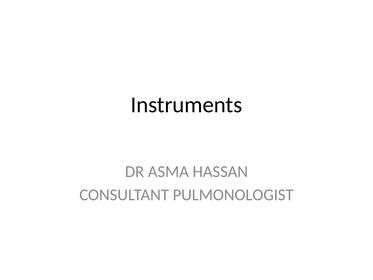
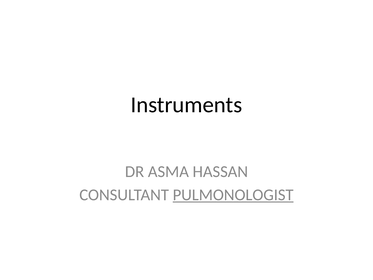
PULMONOLOGIST underline: none -> present (233, 195)
